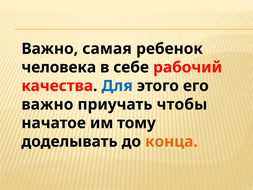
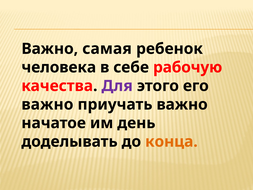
рабочий: рабочий -> рабочую (188, 67)
Для colour: blue -> purple (117, 86)
приучать чтобы: чтобы -> важно (182, 104)
тому: тому -> день (136, 123)
